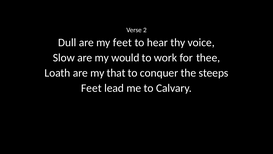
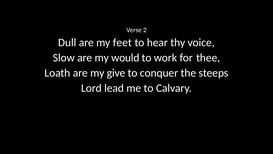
that: that -> give (116, 73)
Feet: Feet -> Lord (91, 88)
